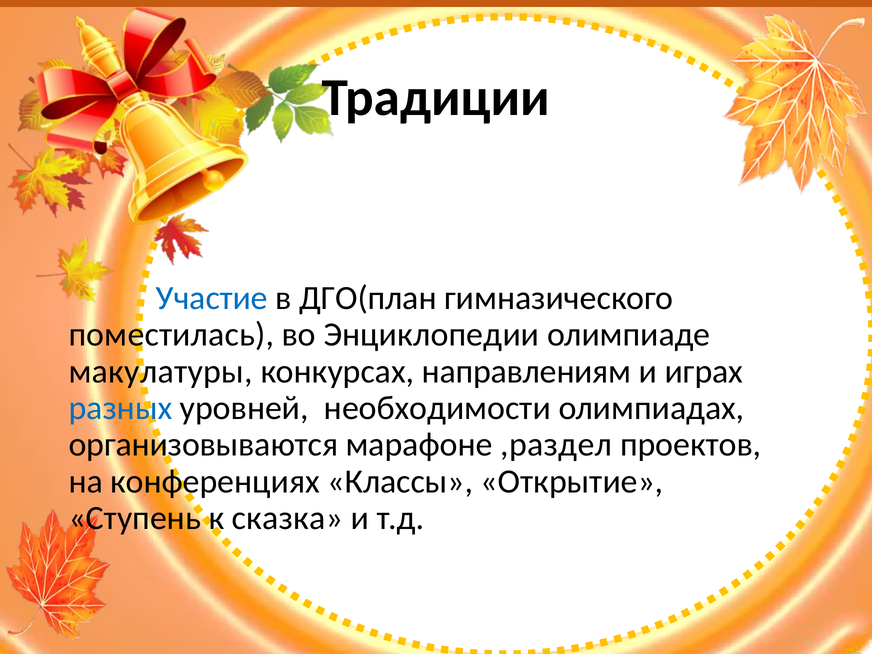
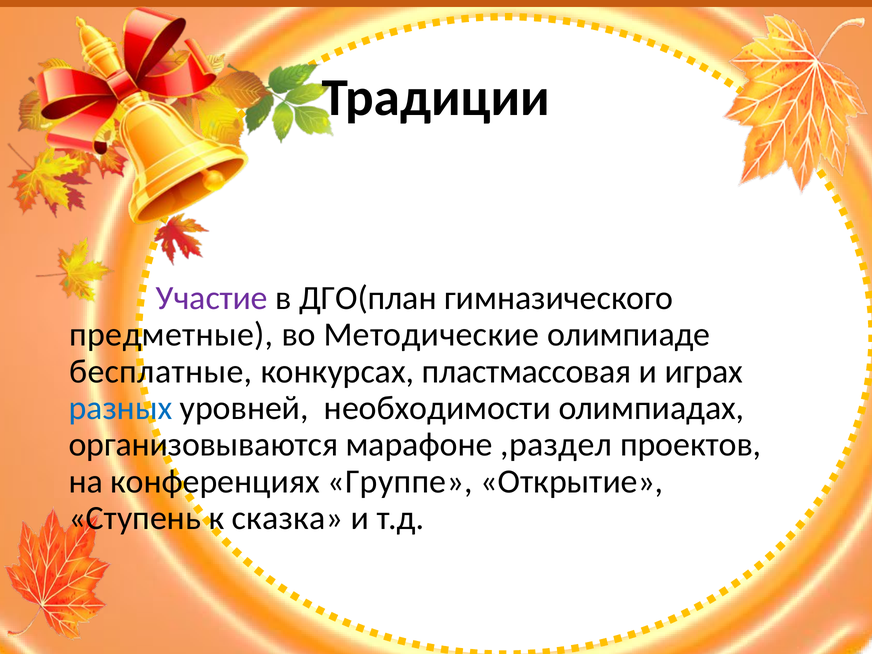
Участие colour: blue -> purple (212, 298)
поместилась: поместилась -> предметные (171, 335)
Энциклопедии: Энциклопедии -> Методические (431, 335)
макулатуры: макулатуры -> бесплатные (161, 371)
направлениям: направлениям -> пластмассовая (527, 371)
Классы: Классы -> Группе (400, 481)
